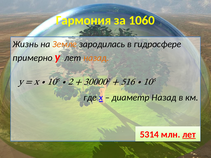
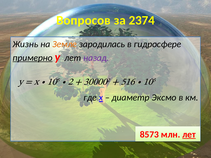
Гармония: Гармония -> Вопросов (83, 20)
1060: 1060 -> 2374 (142, 20)
примерно underline: none -> present (33, 58)
назад colour: orange -> purple (96, 58)
Назад: Назад -> Эксмо (164, 98)
5314: 5314 -> 8573 (149, 135)
